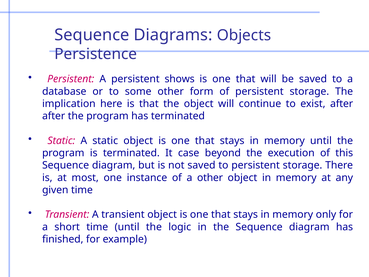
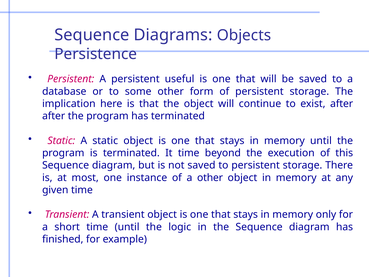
shows: shows -> useful (180, 79)
It case: case -> time (189, 153)
